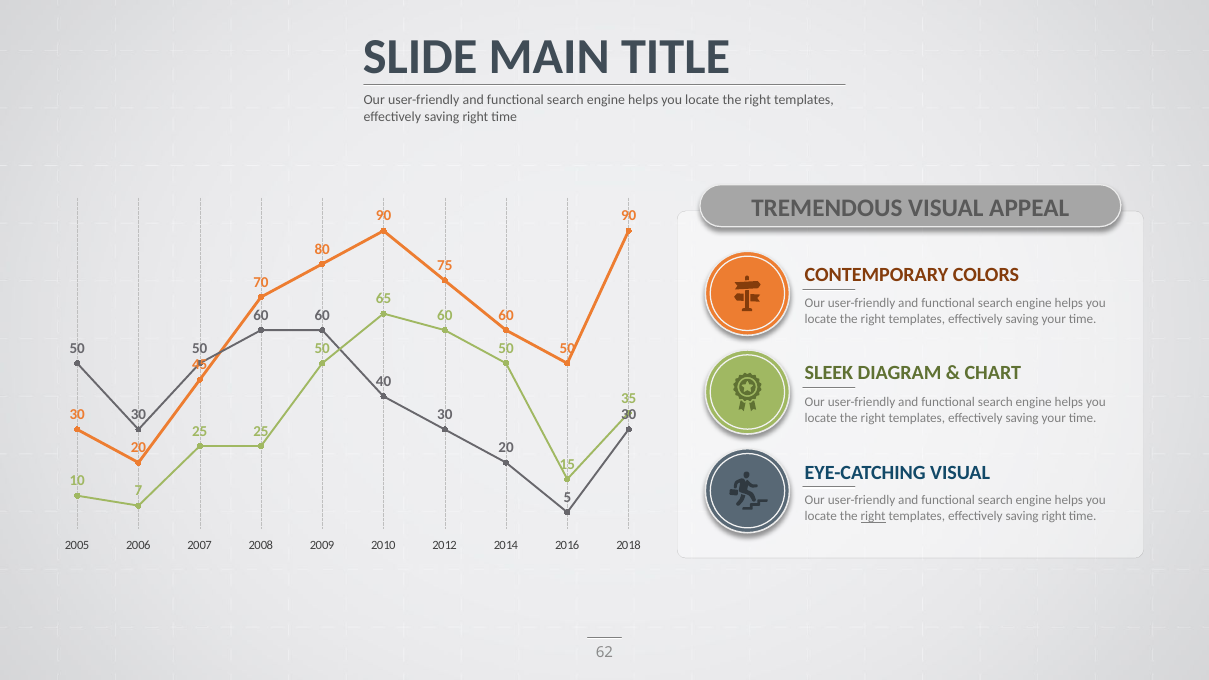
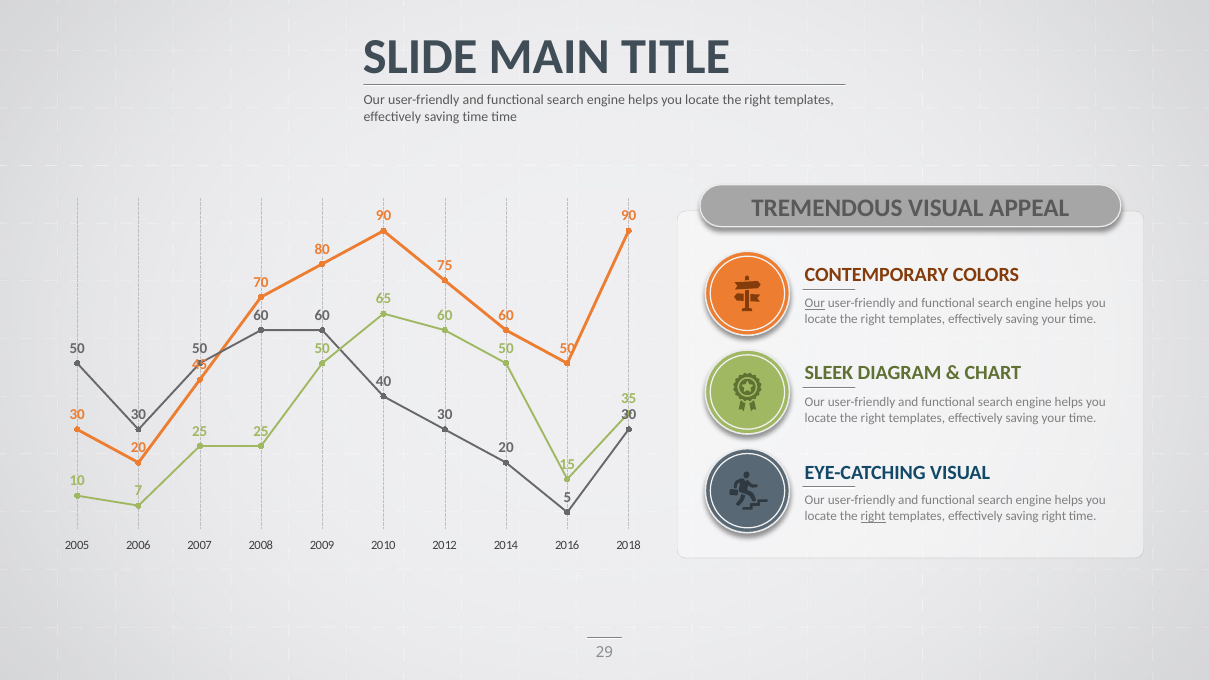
right: right -> time (475, 117)
Our underline: none -> present (815, 303)
62: 62 -> 29 (604, 652)
